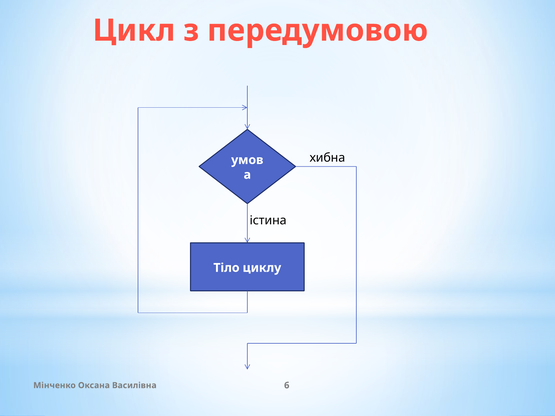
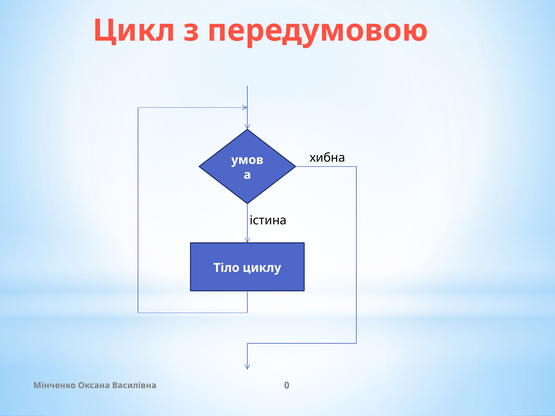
6: 6 -> 0 (287, 386)
